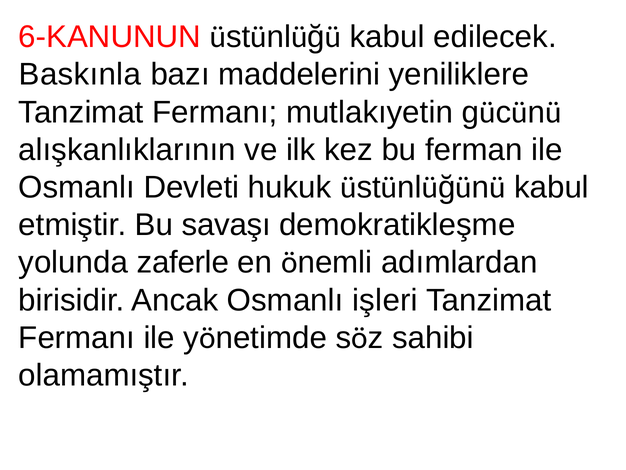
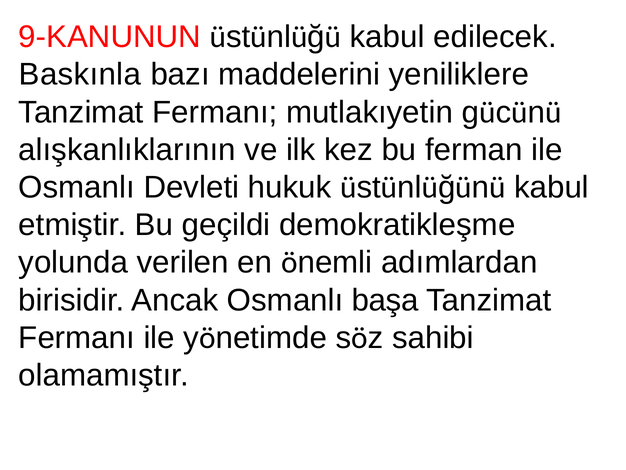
6-KANUNUN: 6-KANUNUN -> 9-KANUNUN (110, 37)
savaşı: savaşı -> geçildi (226, 225)
zaferle: zaferle -> verilen (183, 262)
işleri: işleri -> başa (385, 300)
